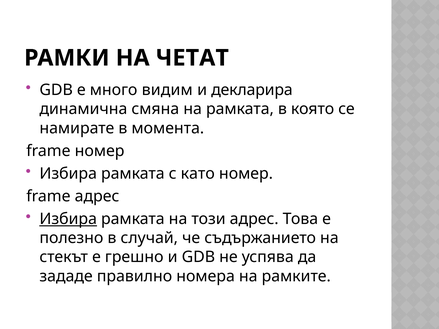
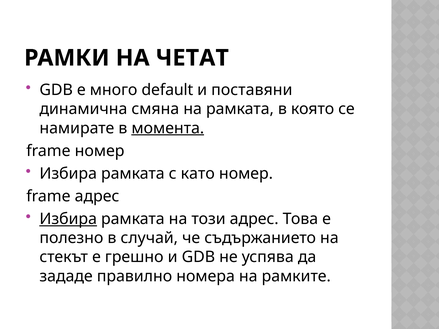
видим: видим -> default (167, 90)
декларира: декларира -> поставяни (252, 90)
момента underline: none -> present (168, 128)
